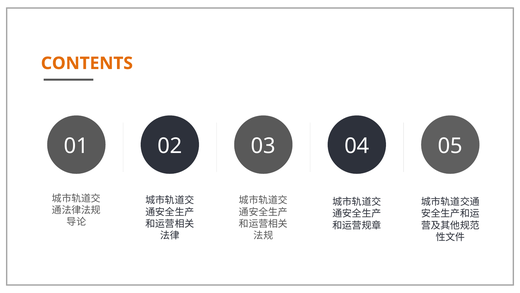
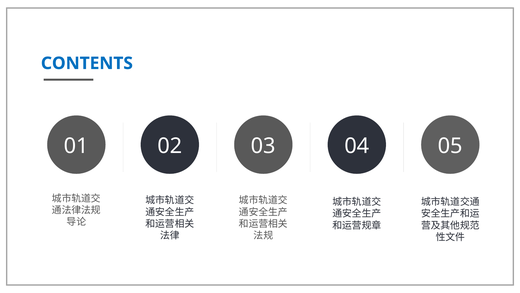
CONTENTS colour: orange -> blue (87, 63)
